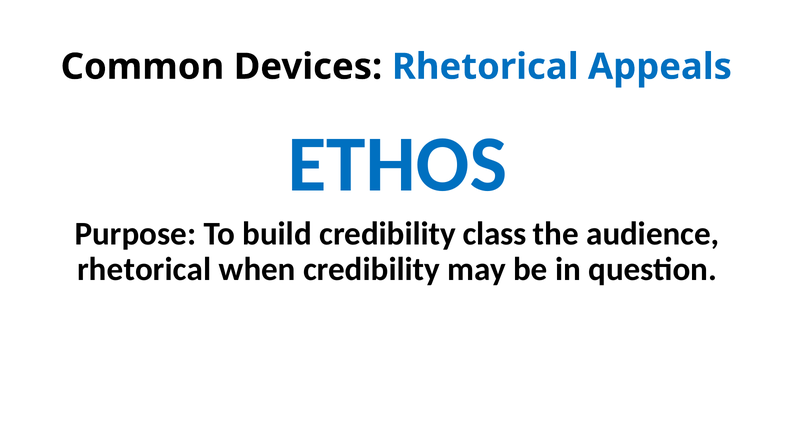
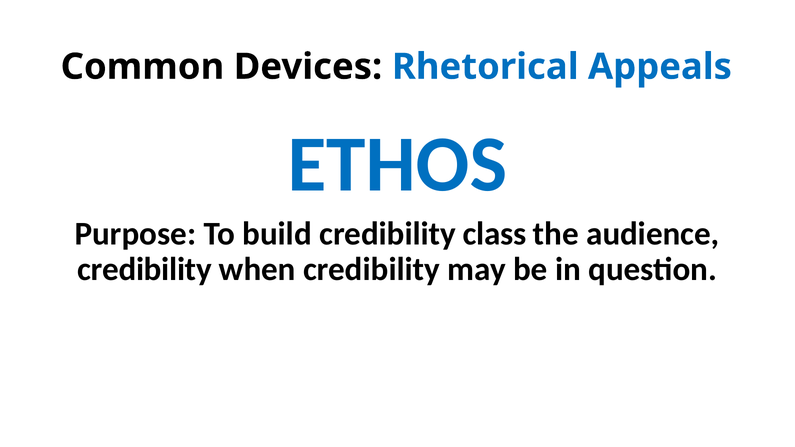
rhetorical: rhetorical -> credibility (144, 270)
